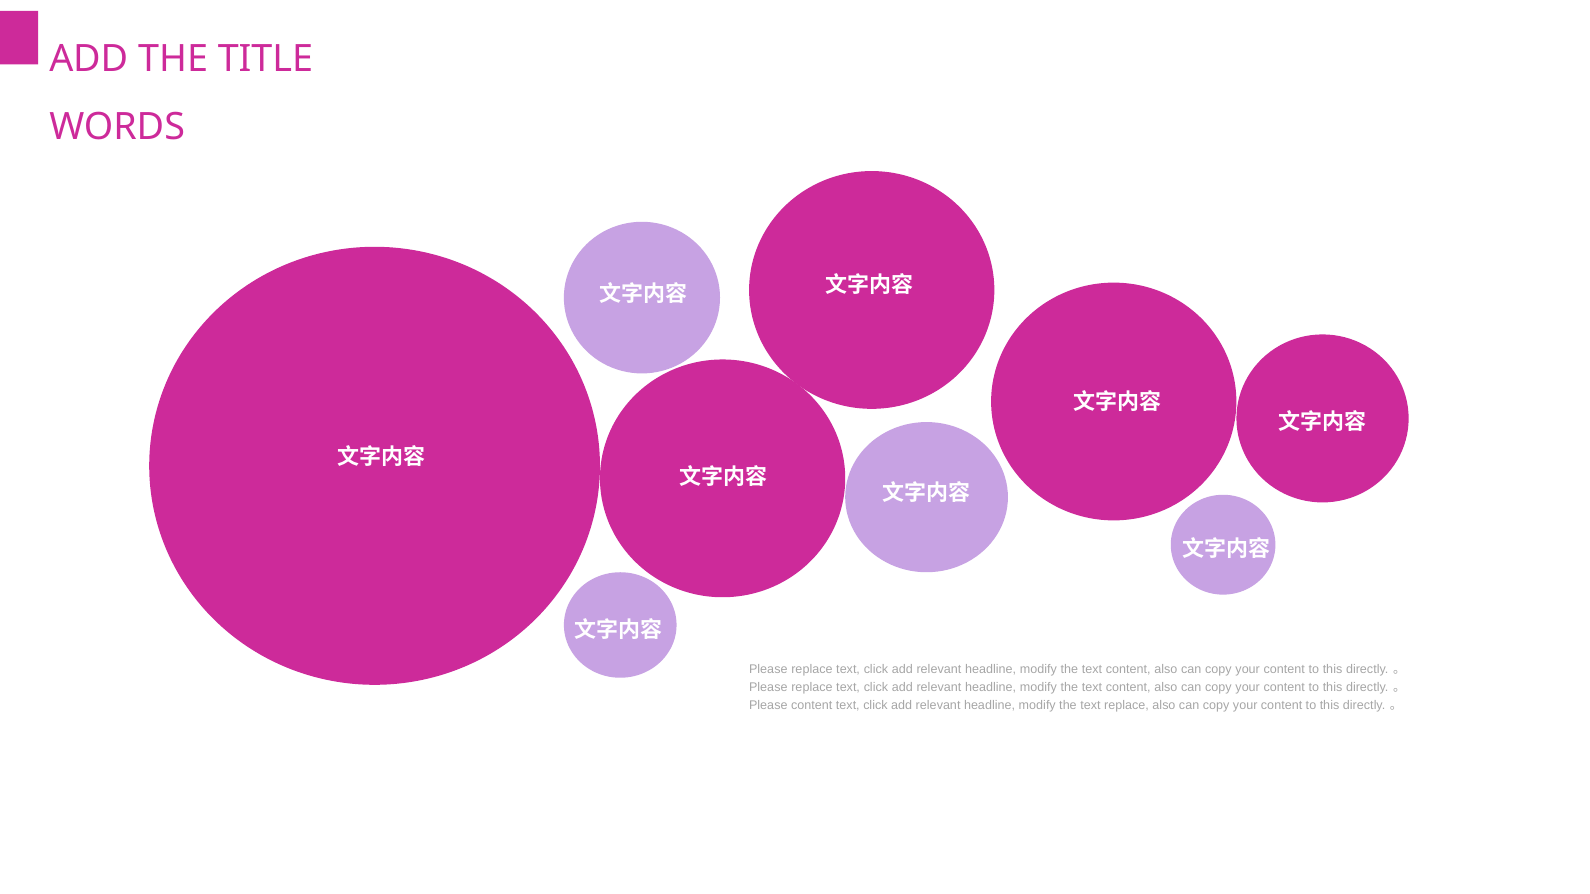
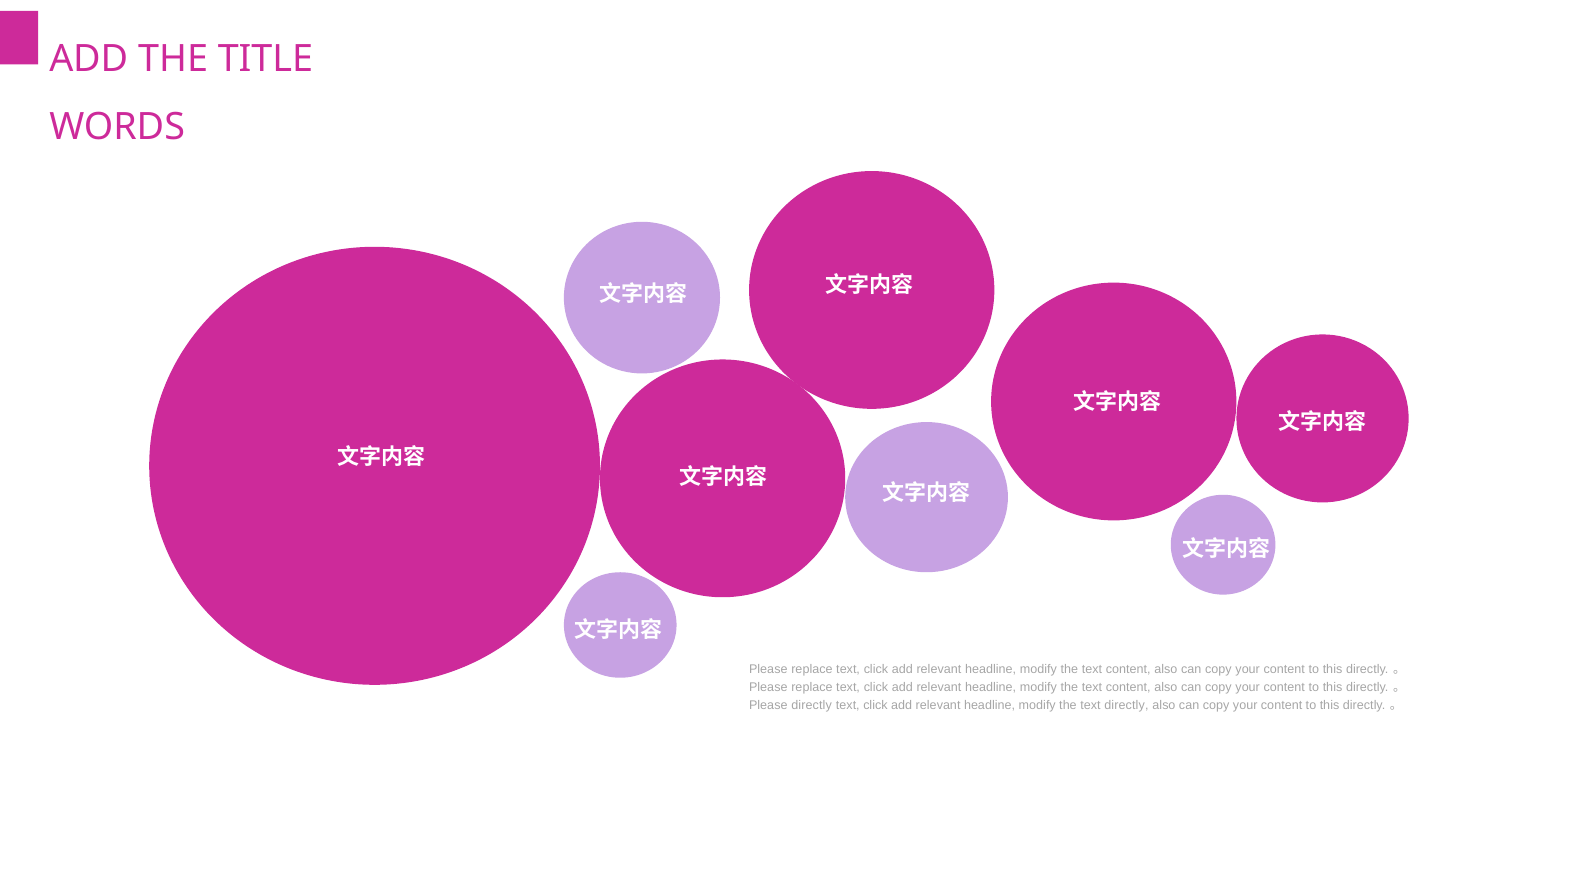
Please content: content -> directly (812, 705)
text replace: replace -> directly (1126, 705)
